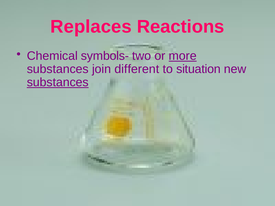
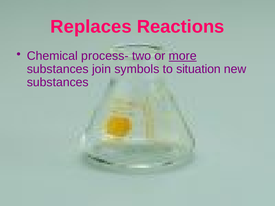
symbols-: symbols- -> process- (105, 56)
different: different -> symbols (137, 69)
substances underline: present -> none (58, 82)
